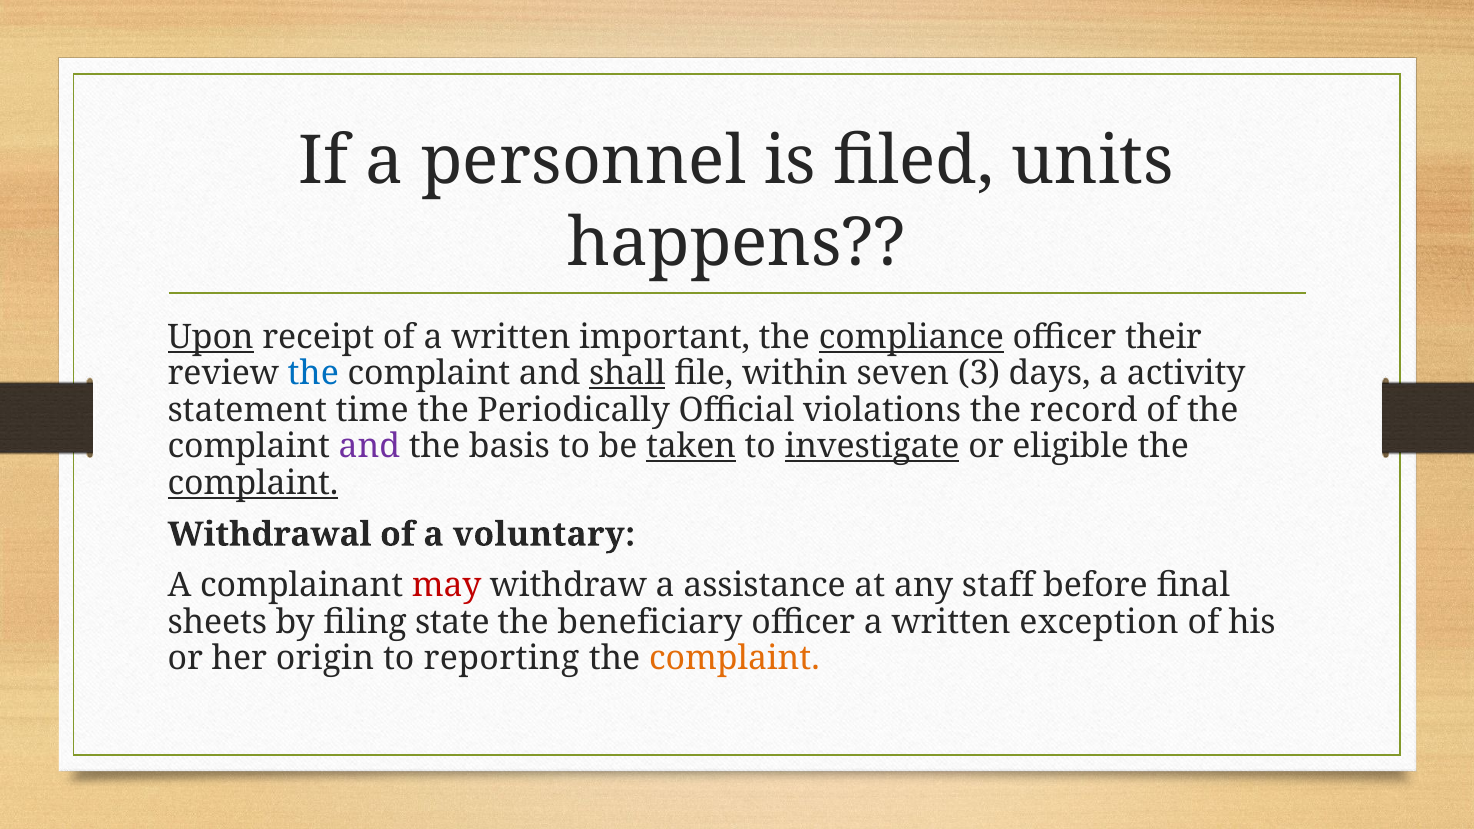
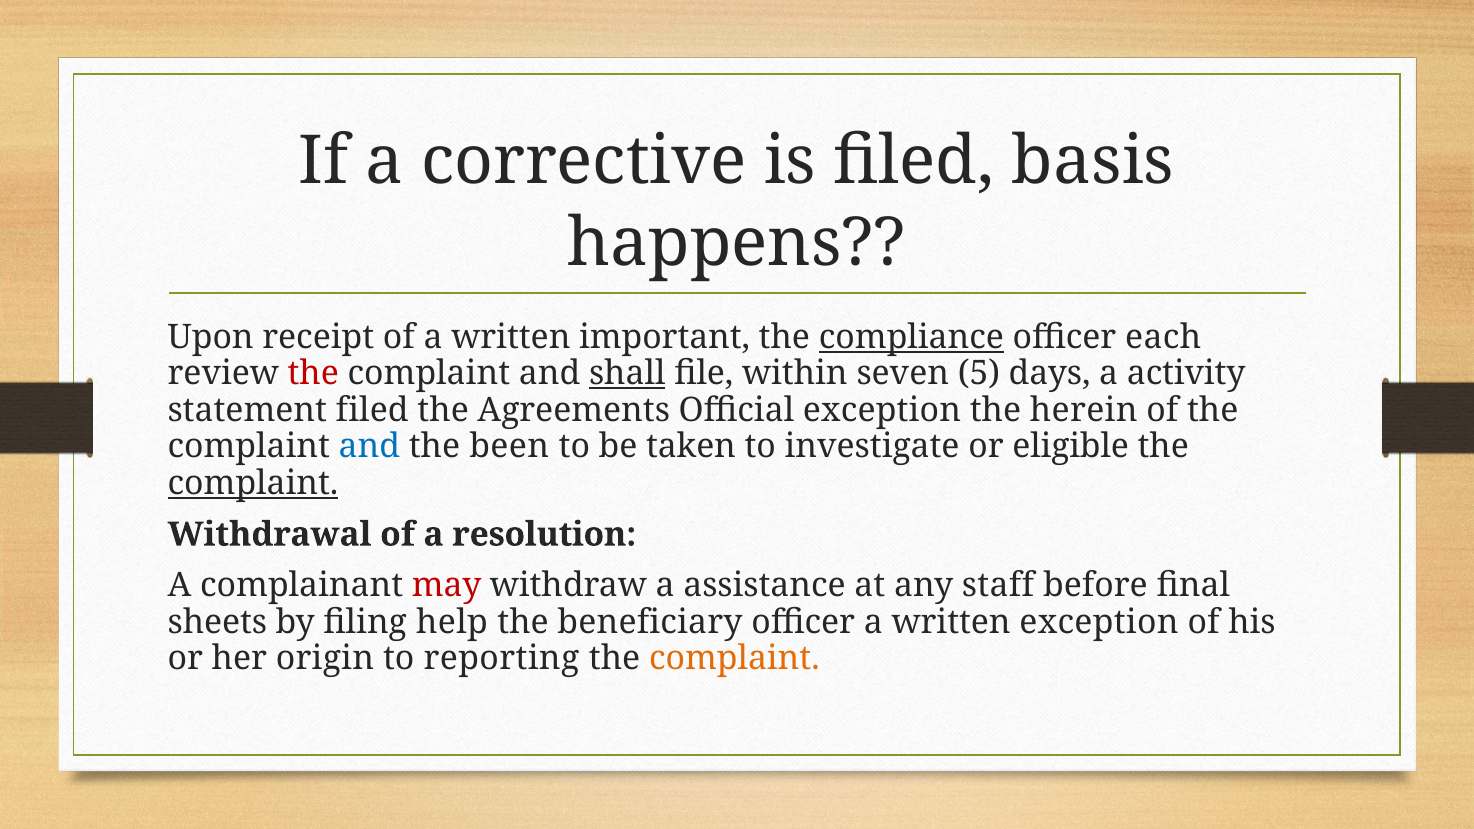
personnel: personnel -> corrective (584, 162)
units: units -> basis (1093, 162)
Upon underline: present -> none (211, 337)
their: their -> each (1163, 337)
the colour: blue -> red (313, 374)
3: 3 -> 5 (979, 374)
statement time: time -> filed (372, 410)
Periodically: Periodically -> Agreements (574, 410)
Official violations: violations -> exception (882, 410)
record: record -> herein (1084, 410)
and colour: purple -> blue (369, 447)
basis: basis -> been (509, 447)
taken underline: present -> none (691, 447)
investigate underline: present -> none (872, 447)
voluntary: voluntary -> resolution (544, 535)
state: state -> help (452, 622)
